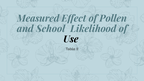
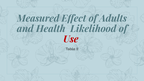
Pollen: Pollen -> Adults (113, 18)
School: School -> Health (51, 29)
Use colour: black -> red (71, 39)
